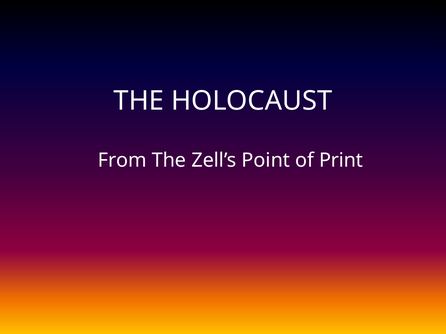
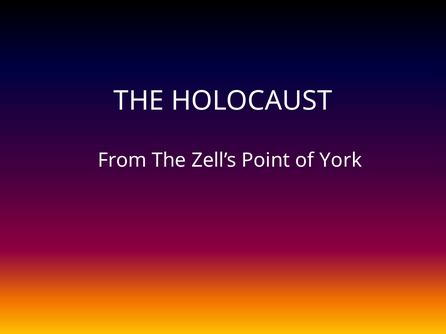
Print: Print -> York (341, 160)
